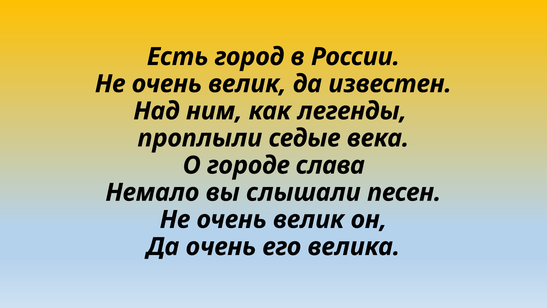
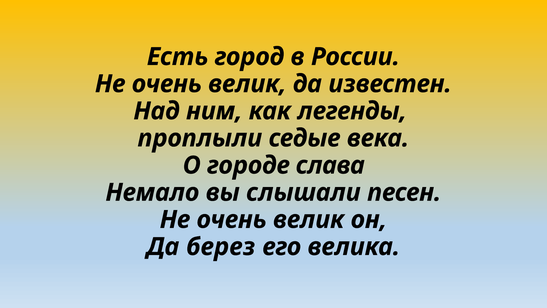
Да очень: очень -> берез (221, 247)
